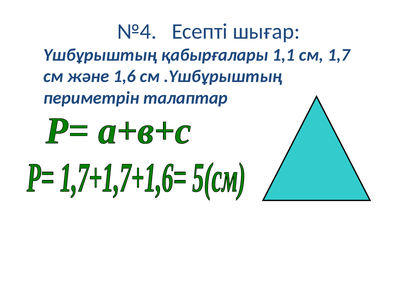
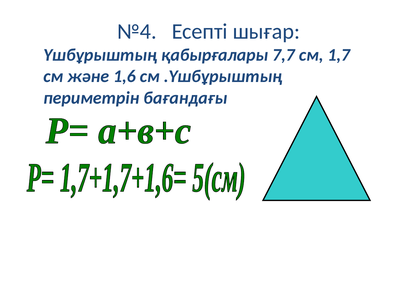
1,1: 1,1 -> 7,7 (284, 55)
талаптар: талаптар -> бағандағы (185, 98)
